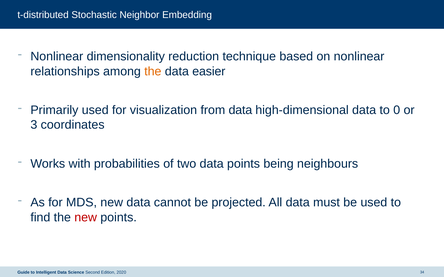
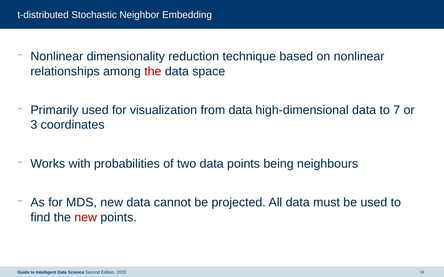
the colour: orange -> red (153, 71)
easier: easier -> space (209, 71)
0: 0 -> 7 (397, 110)
